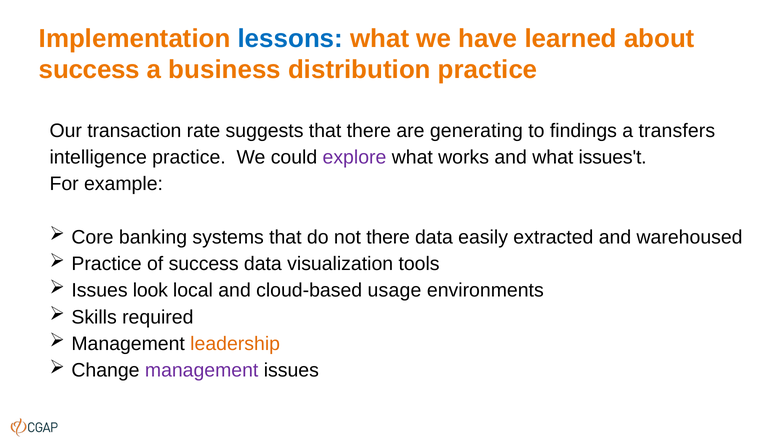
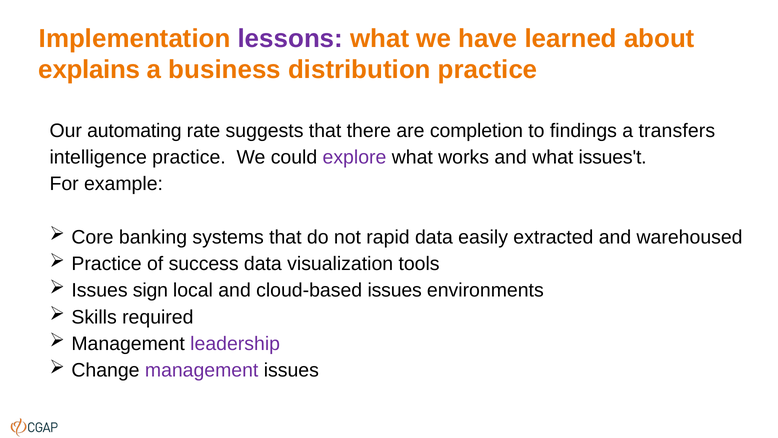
lessons colour: blue -> purple (290, 38)
success: success -> explains (89, 70)
transaction: transaction -> automating (134, 131)
generating: generating -> completion (476, 131)
not there: there -> rapid (388, 237)
look: look -> sign (150, 290)
cloud-based usage: usage -> issues (395, 290)
leadership colour: orange -> purple (235, 343)
